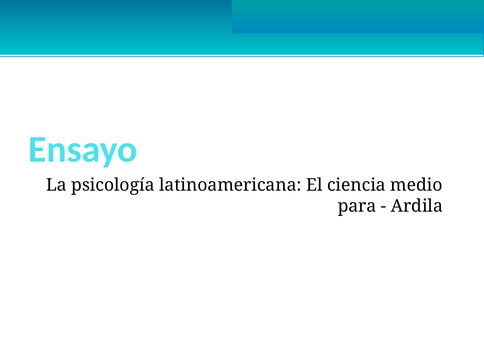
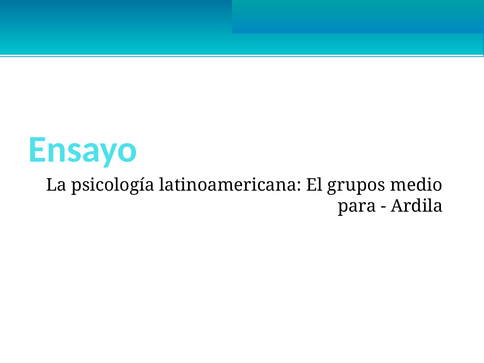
ciencia: ciencia -> grupos (356, 185)
